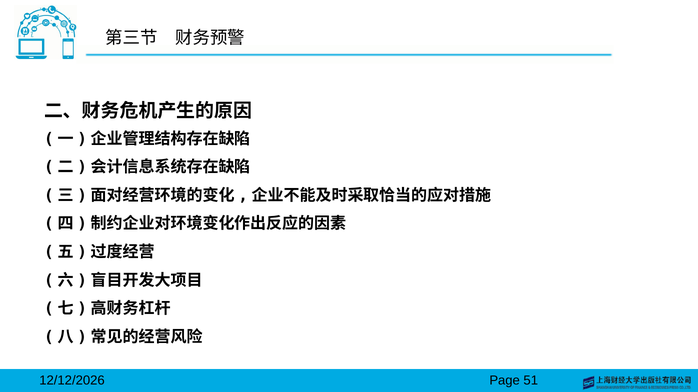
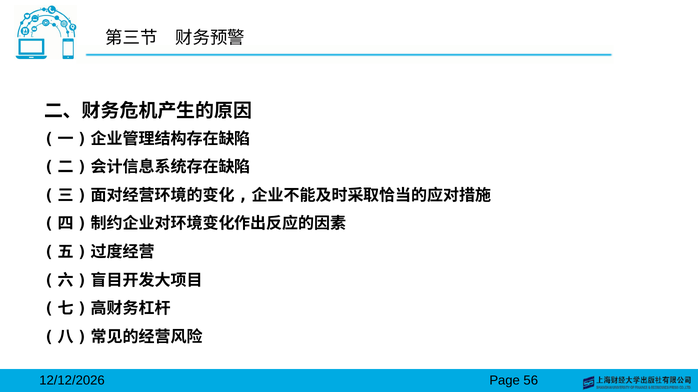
51: 51 -> 56 (531, 381)
